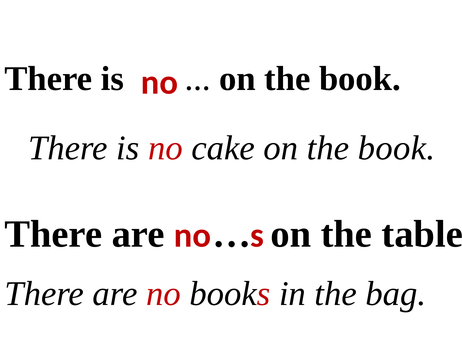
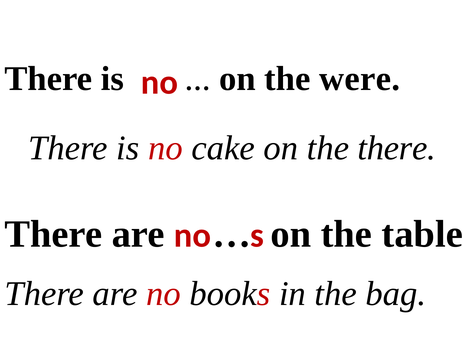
book: book -> were (360, 79)
cake on the book: book -> there (397, 148)
